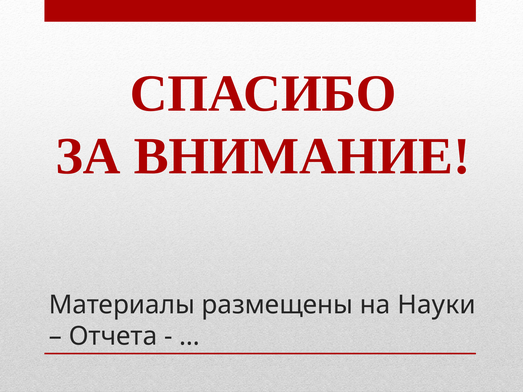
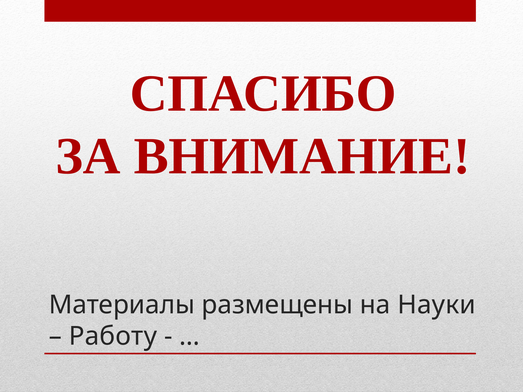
Отчета: Отчета -> Работу (113, 337)
